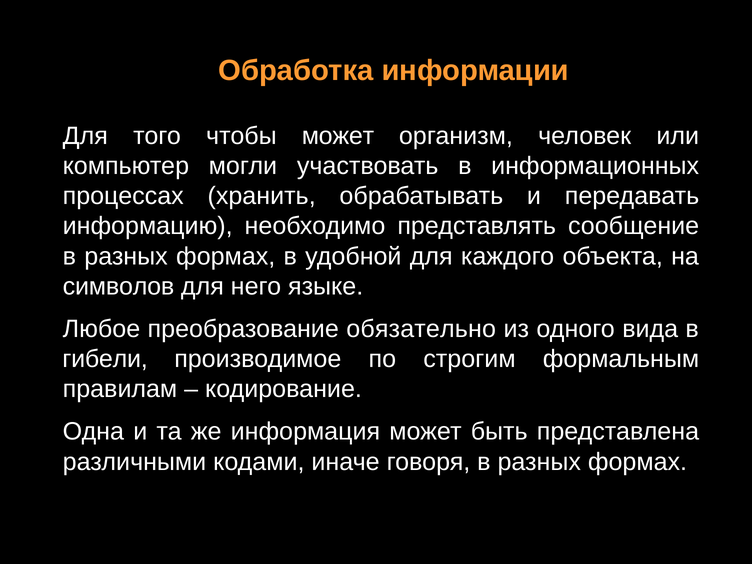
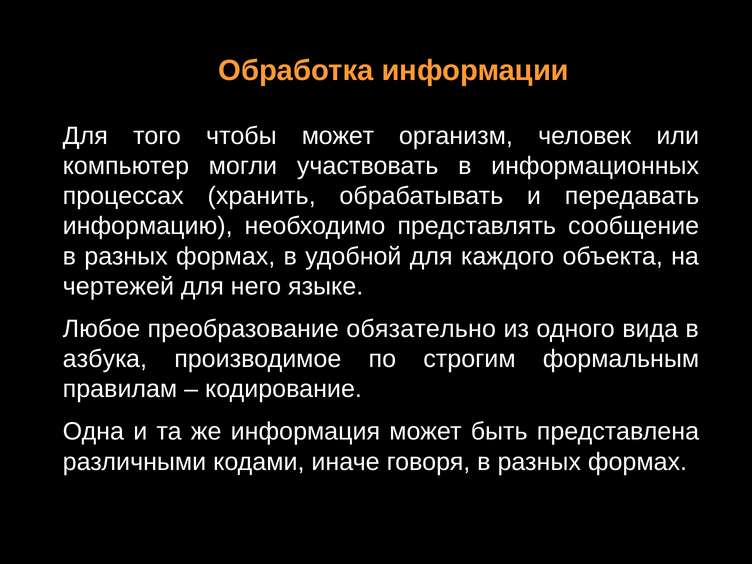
символов: символов -> чертежей (118, 286)
гибели: гибели -> азбука (105, 359)
